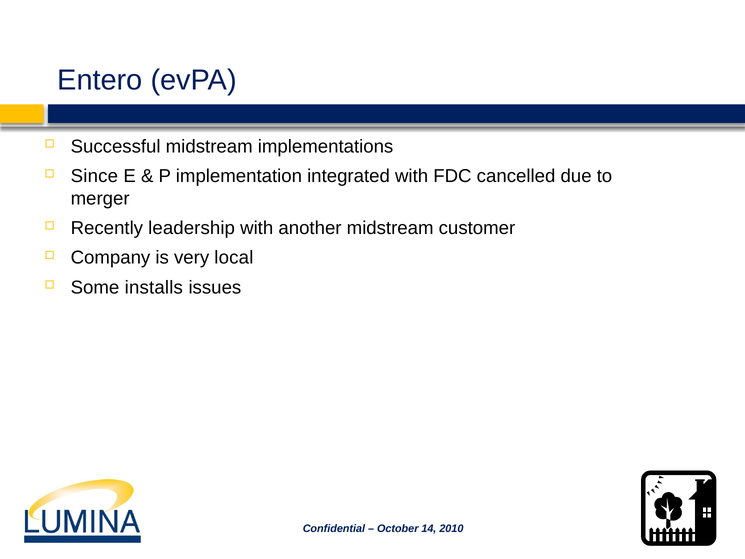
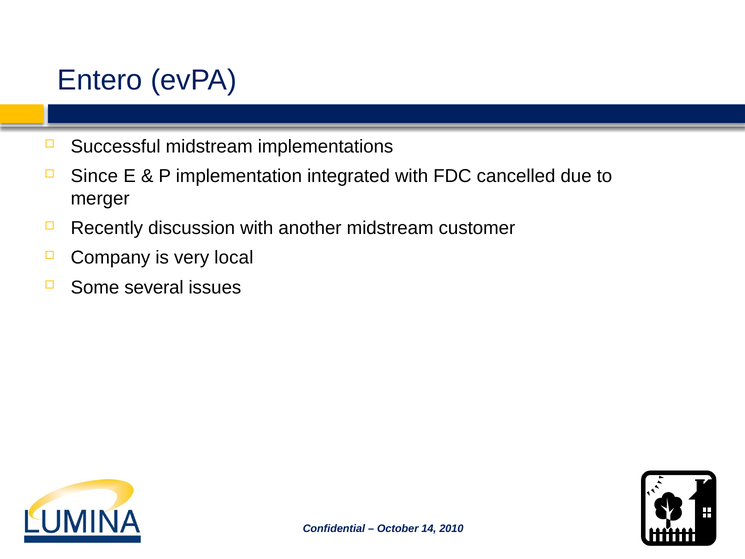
leadership: leadership -> discussion (192, 228)
installs: installs -> several (154, 287)
